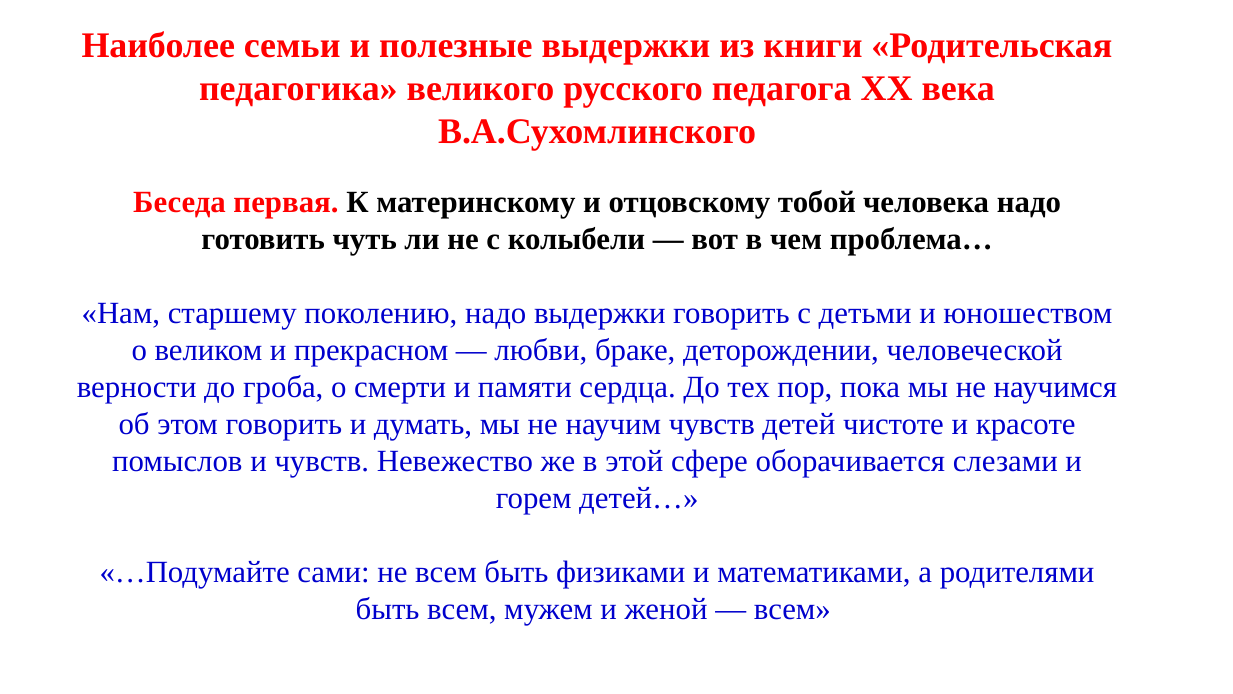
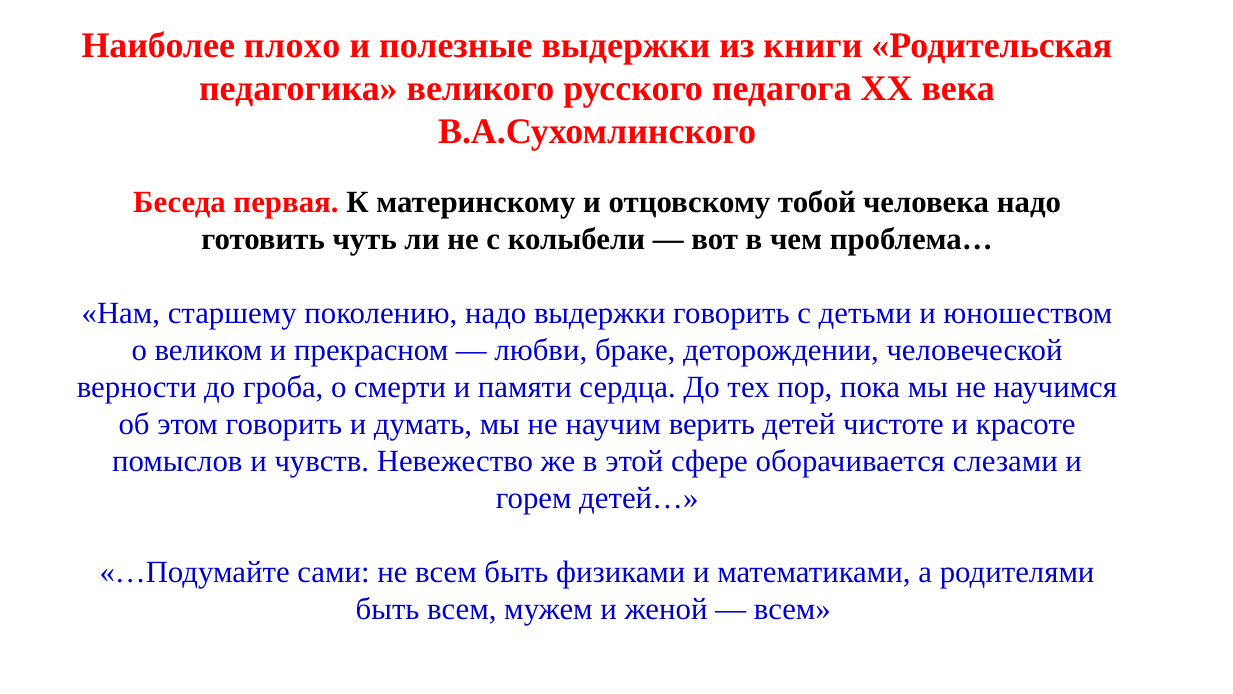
семьи: семьи -> плохо (292, 45)
научим чувств: чувств -> верить (712, 424)
